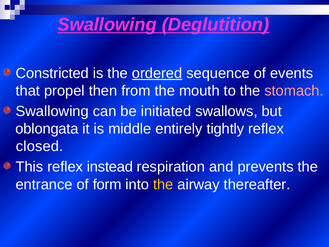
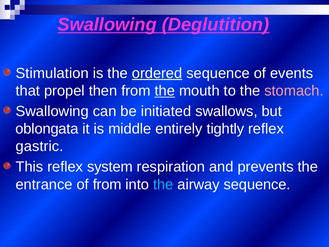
Constricted: Constricted -> Stimulation (52, 73)
the underline: none -> present (165, 91)
closed: closed -> gastric (40, 146)
instead: instead -> system (110, 167)
of form: form -> from (107, 184)
the colour: yellow -> light blue (163, 184)
airway thereafter: thereafter -> sequence (257, 184)
